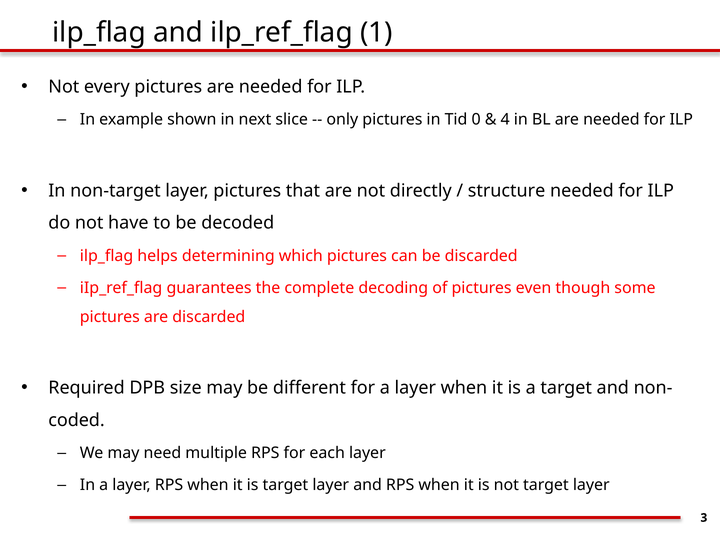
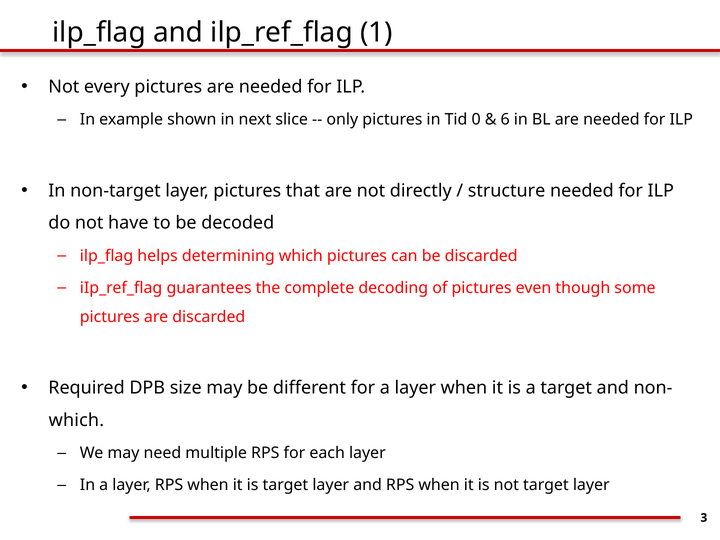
4: 4 -> 6 (505, 120)
coded: coded -> which (76, 420)
